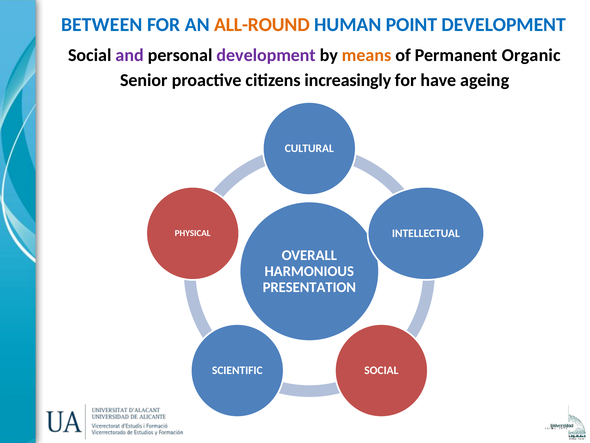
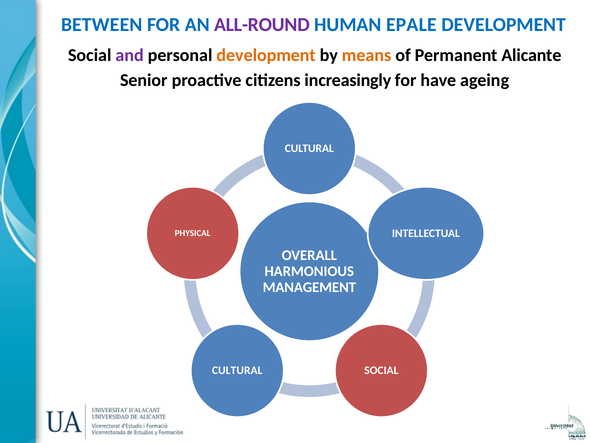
ALL-ROUND colour: orange -> purple (262, 25)
POINT: POINT -> EPALE (411, 25)
development colour: purple -> orange (266, 55)
Organic: Organic -> Alicante (531, 55)
PRESENTATION: PRESENTATION -> MANAGEMENT (309, 287)
SCIENTIFIC: SCIENTIFIC -> CULTURAL (237, 370)
